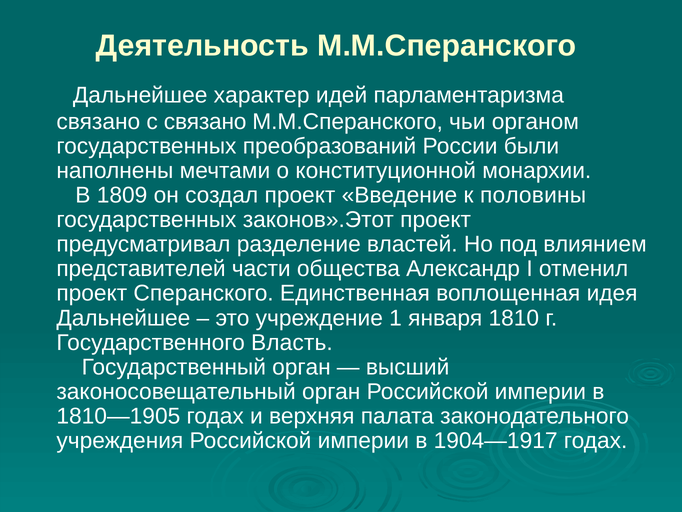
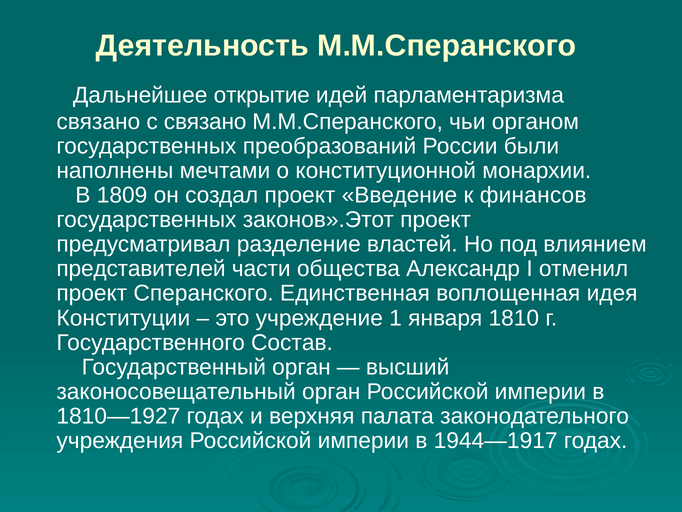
характер: характер -> открытие (262, 95)
половины: половины -> финансов (533, 195)
Дальнейшее: Дальнейшее -> Конституции (123, 318)
Власть: Власть -> Состав (292, 342)
1810—1905: 1810—1905 -> 1810—1927 (118, 416)
1904—1917: 1904—1917 -> 1944—1917 (496, 440)
